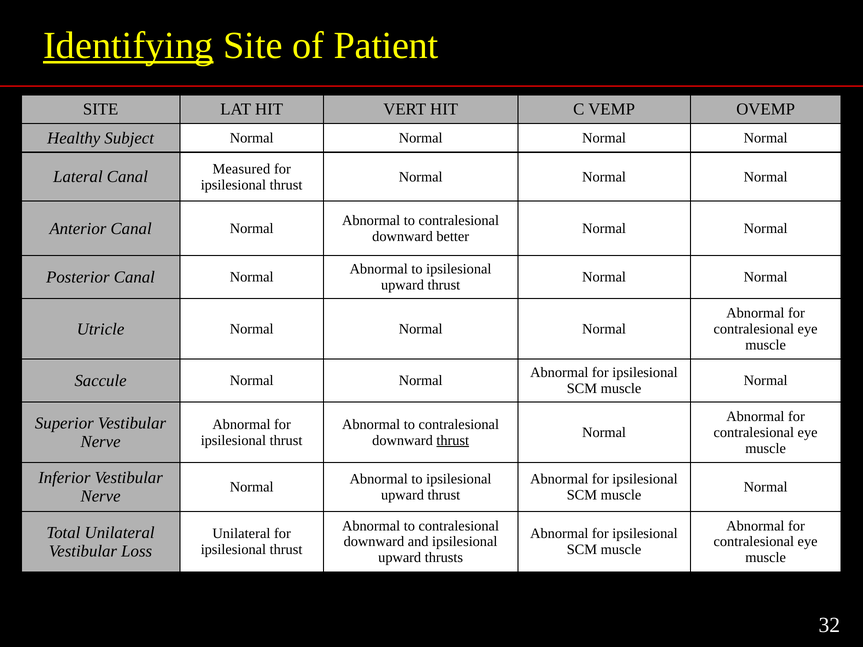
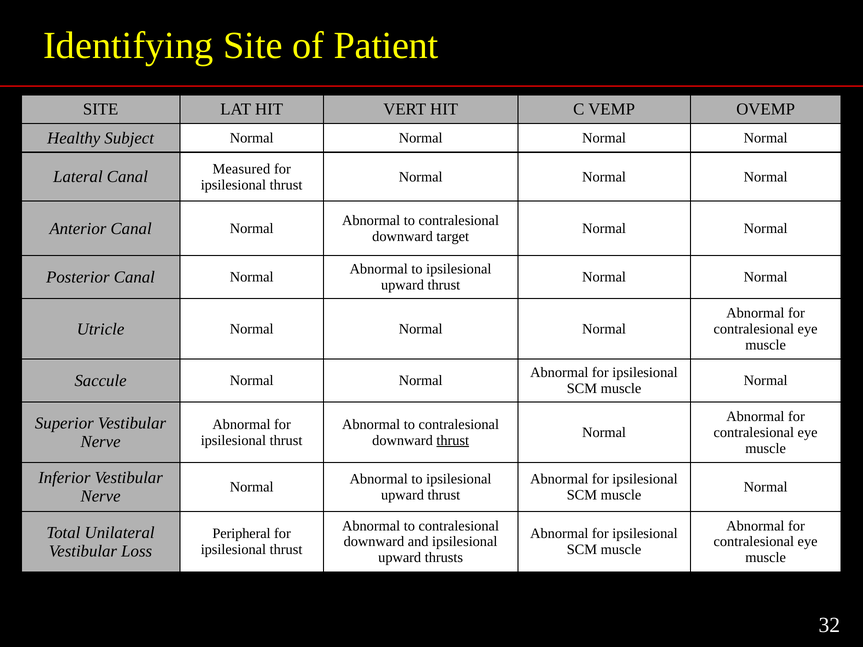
Identifying underline: present -> none (128, 46)
better: better -> target (453, 237)
Unilateral: Unilateral -> Peripheral (241, 534)
